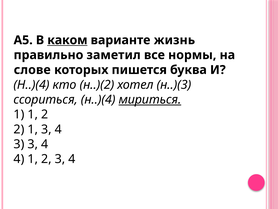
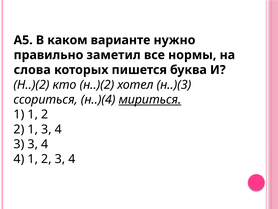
каком underline: present -> none (67, 40)
жизнь: жизнь -> нужно (174, 40)
слове: слове -> слова (32, 70)
Н..)(4: Н..)(4 -> Н..)(2 (31, 85)
